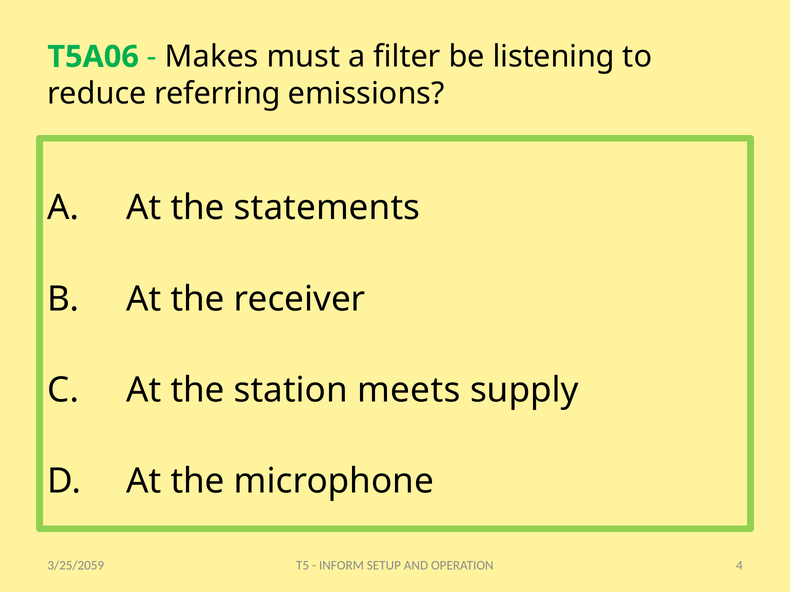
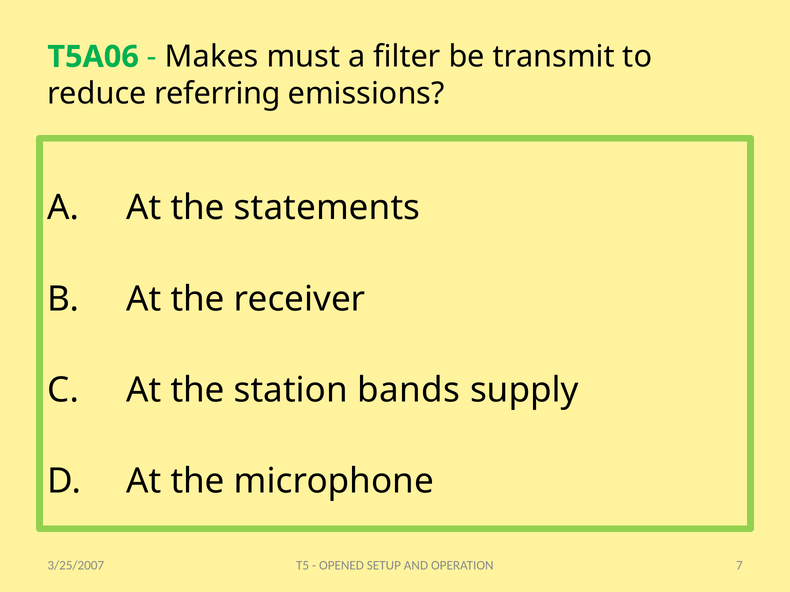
listening: listening -> transmit (554, 57)
meets: meets -> bands (409, 391)
INFORM: INFORM -> OPENED (341, 566)
4: 4 -> 7 (739, 566)
3/25/2059: 3/25/2059 -> 3/25/2007 (76, 566)
